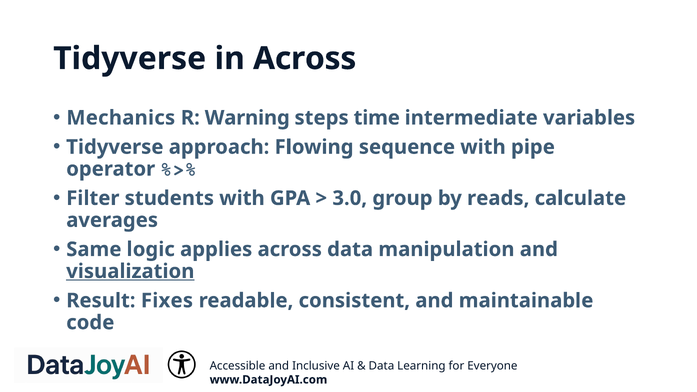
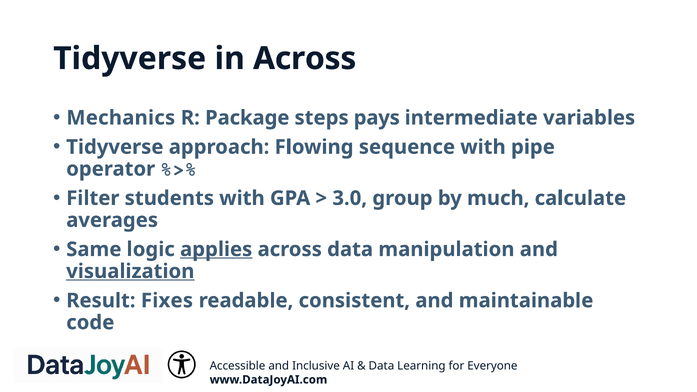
Warning: Warning -> Package (247, 118)
time: time -> pays (377, 118)
reads: reads -> much (498, 198)
applies underline: none -> present (216, 249)
